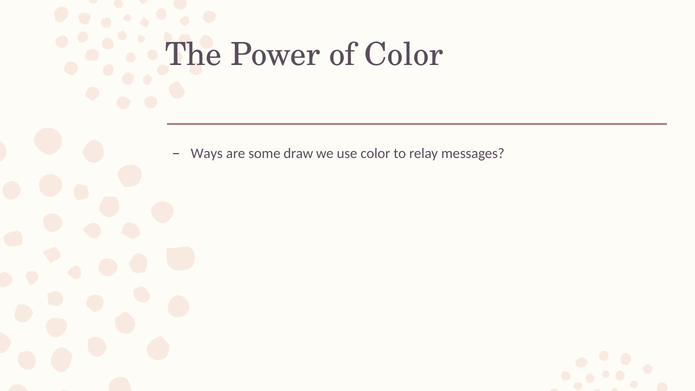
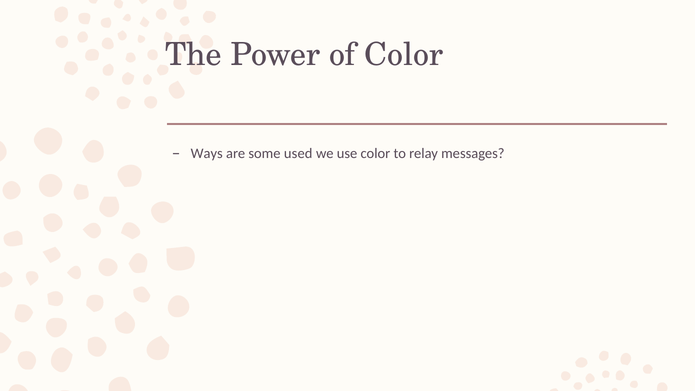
draw: draw -> used (298, 153)
